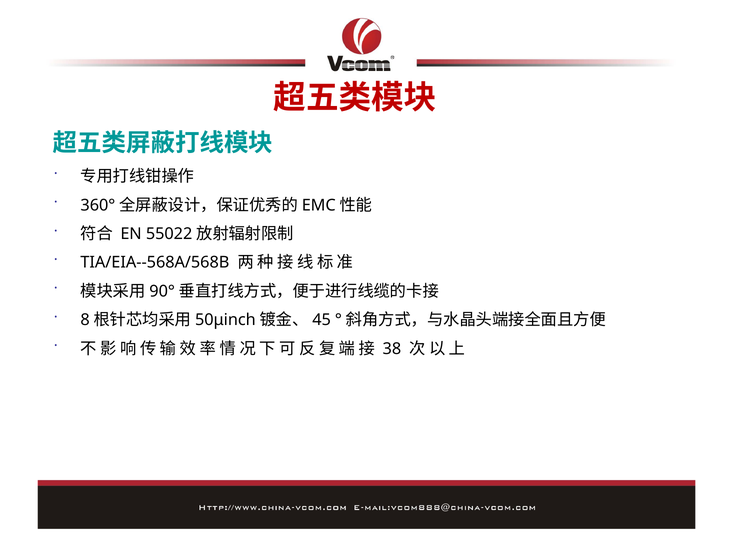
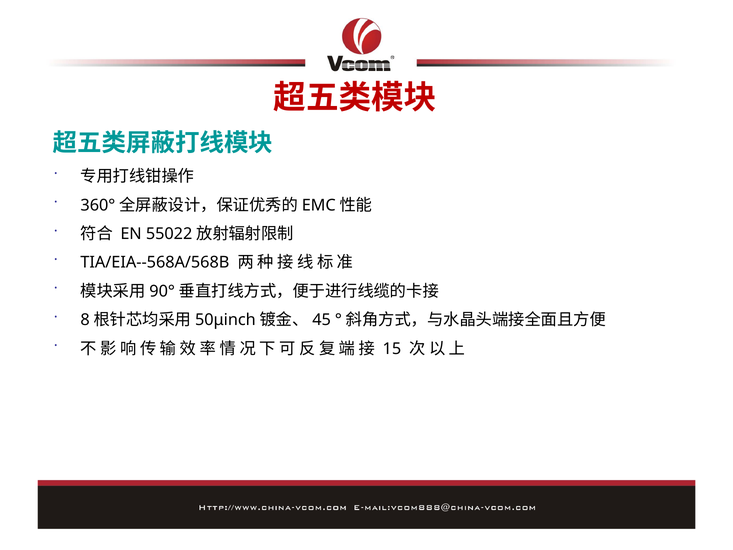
38: 38 -> 15 (392, 349)
